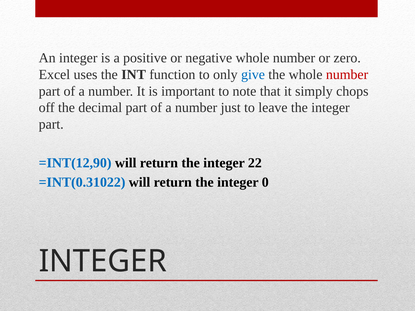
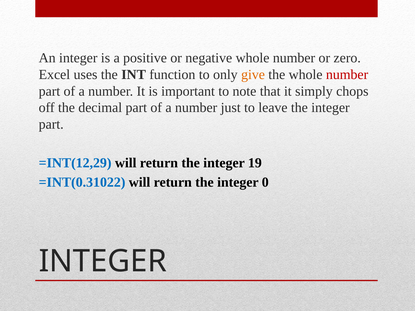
give colour: blue -> orange (253, 75)
=INT(12,90: =INT(12,90 -> =INT(12,29 (75, 163)
22: 22 -> 19 (255, 163)
